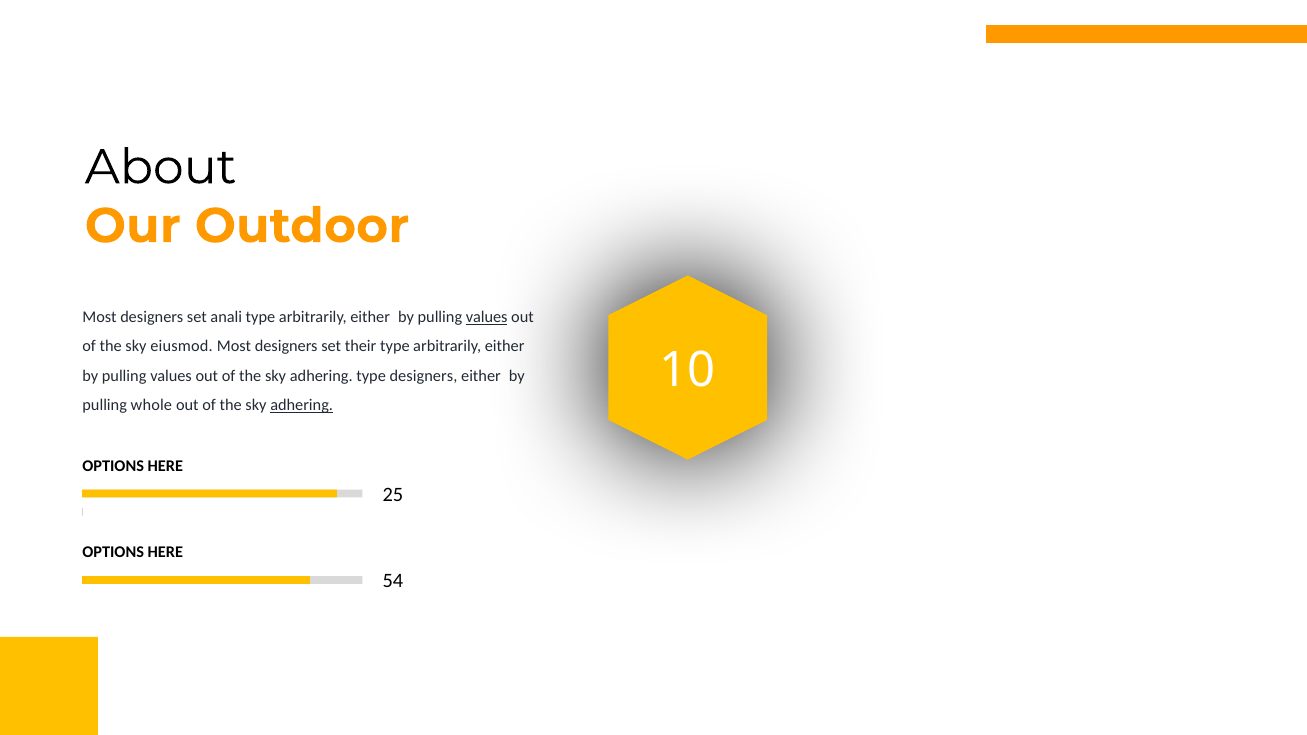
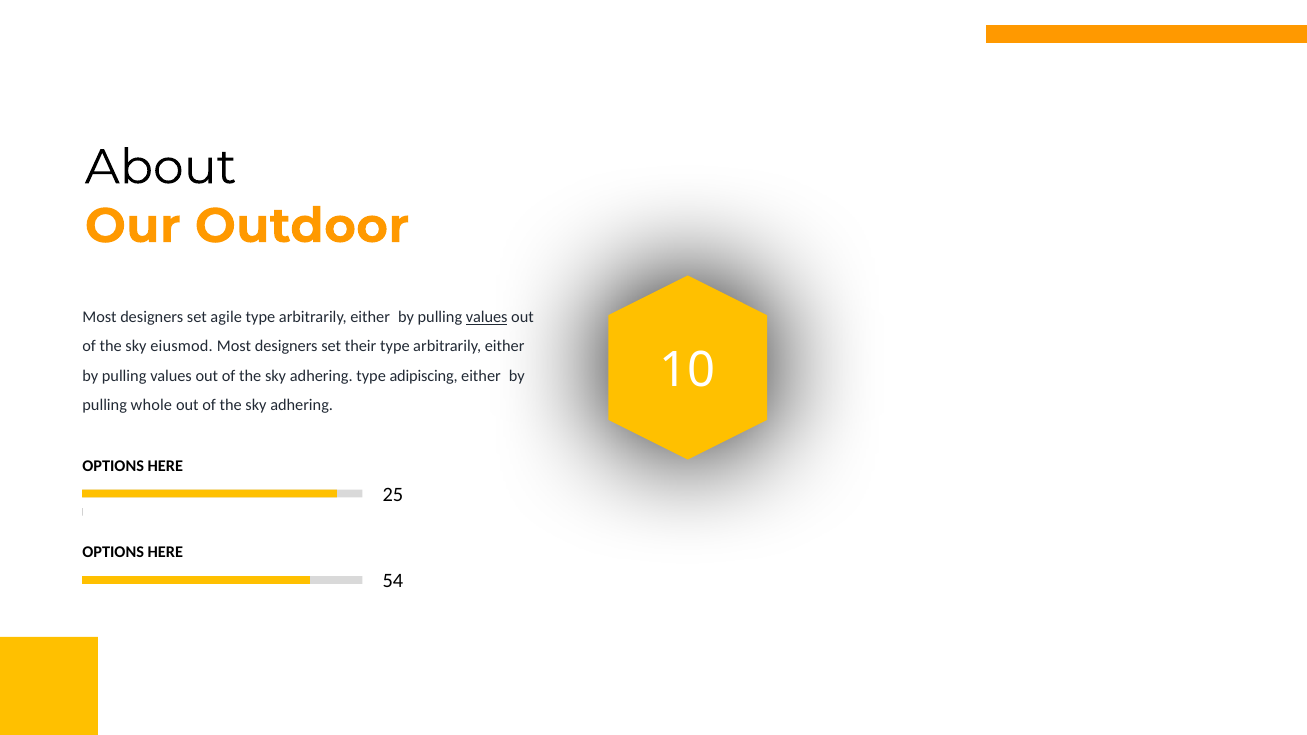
anali: anali -> agile (226, 317)
type designers: designers -> adipiscing (424, 376)
adhering underline: present -> none (302, 405)
